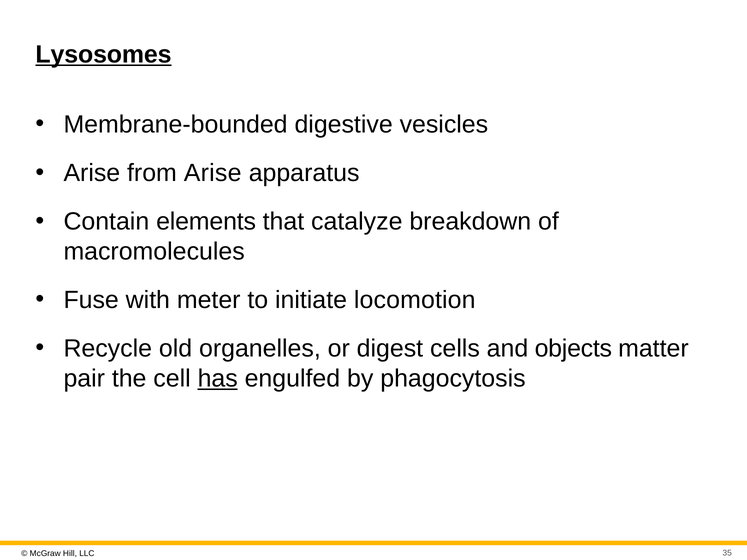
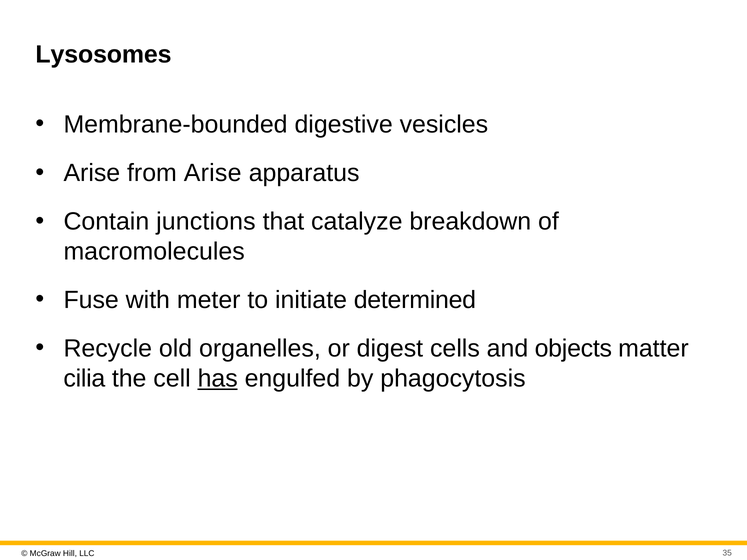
Lysosomes underline: present -> none (104, 54)
elements: elements -> junctions (206, 222)
locomotion: locomotion -> determined (415, 300)
pair: pair -> cilia (84, 379)
